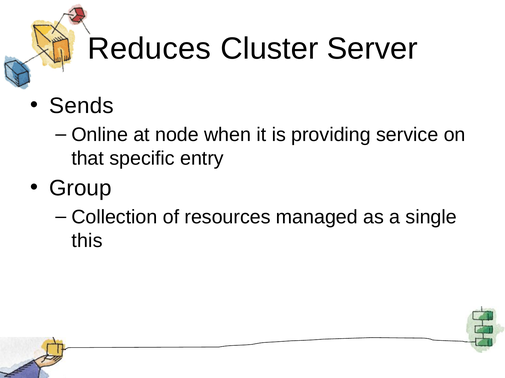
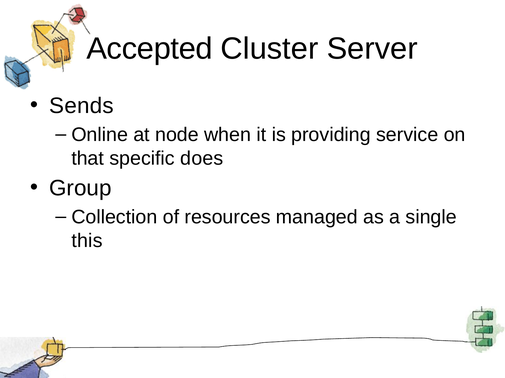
Reduces: Reduces -> Accepted (150, 49)
entry: entry -> does (202, 159)
